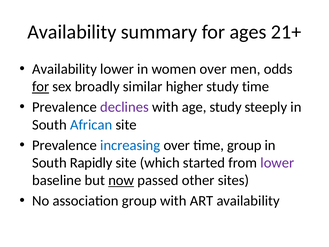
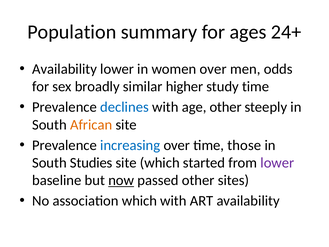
Availability: Availability -> Population (72, 32)
21+: 21+ -> 24+ (286, 32)
for underline: present -> none (41, 87)
declines colour: purple -> blue (124, 107)
age study: study -> other (226, 107)
African colour: blue -> orange (91, 125)
time group: group -> those (244, 145)
Rapidly: Rapidly -> Studies (91, 163)
association group: group -> which (139, 201)
